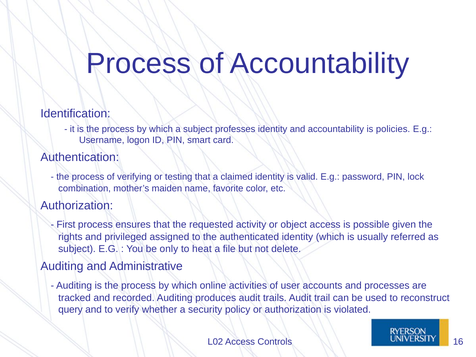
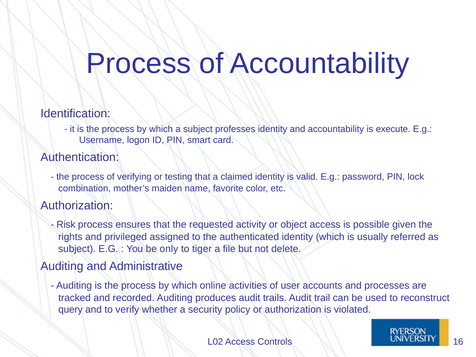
policies: policies -> execute (393, 129)
First: First -> Risk (66, 225)
heat: heat -> tiger (202, 249)
